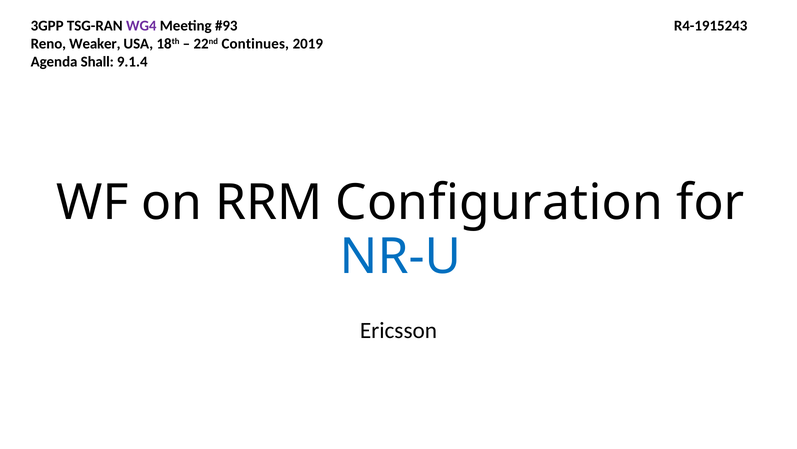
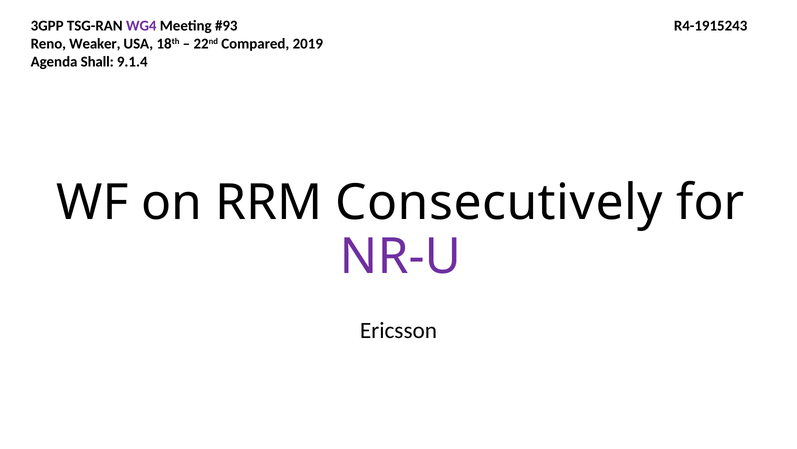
Continues: Continues -> Compared (255, 44)
Configuration: Configuration -> Consecutively (499, 202)
NR-U colour: blue -> purple (400, 256)
